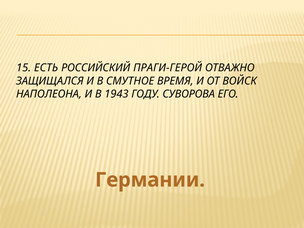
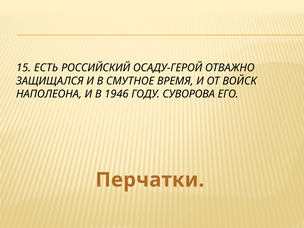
ПРАГИ-ГЕРОЙ: ПРАГИ-ГЕРОЙ -> ОСАДУ-ГЕРОЙ (168, 68)
1943: 1943 -> 1946 (116, 94)
Германии: Германии -> Перчатки (150, 180)
